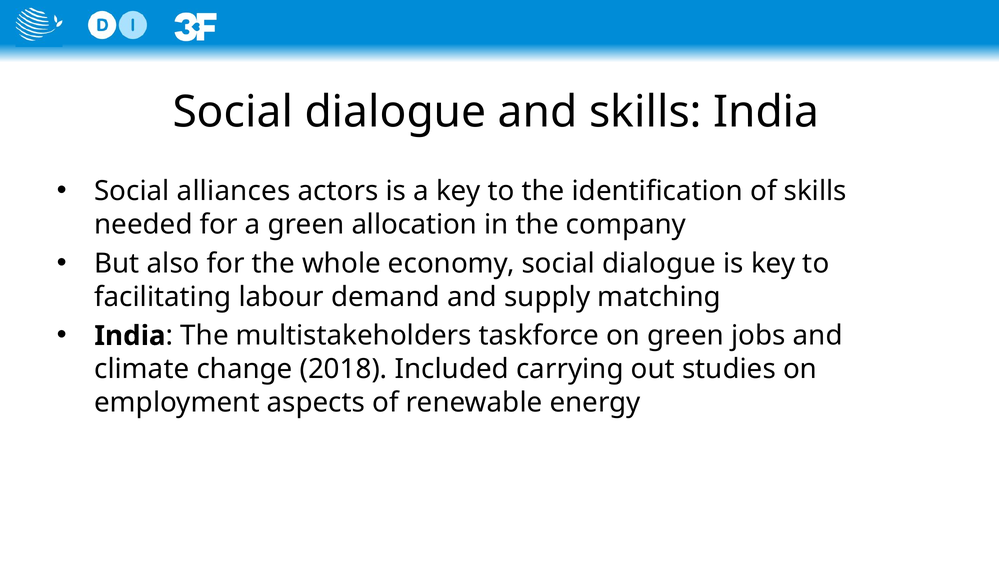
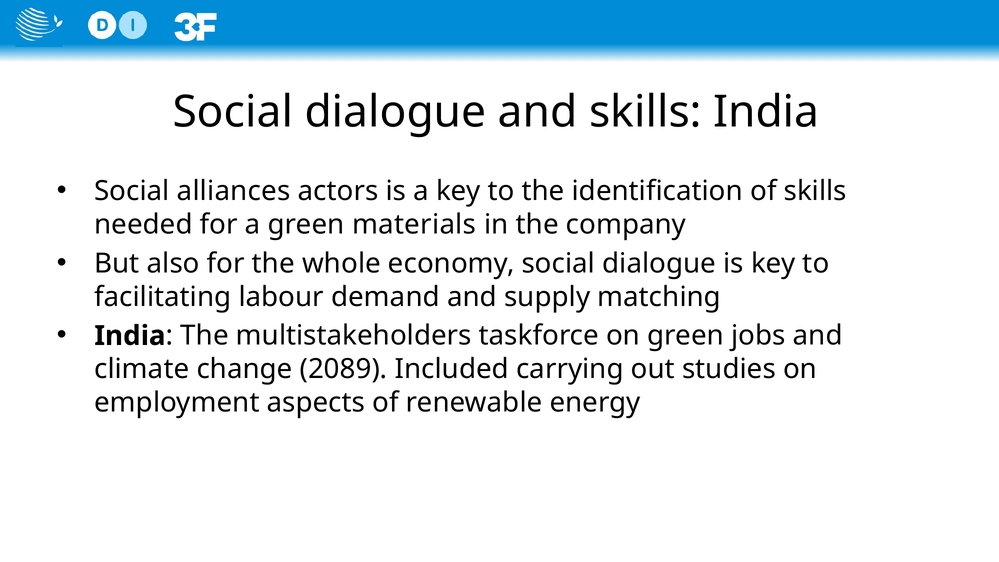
allocation: allocation -> materials (414, 225)
2018: 2018 -> 2089 (344, 369)
